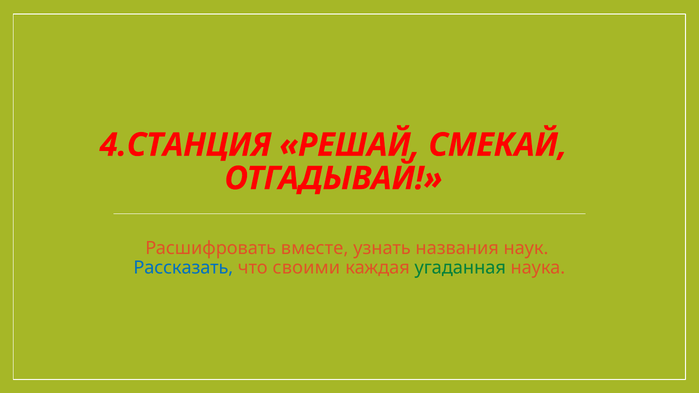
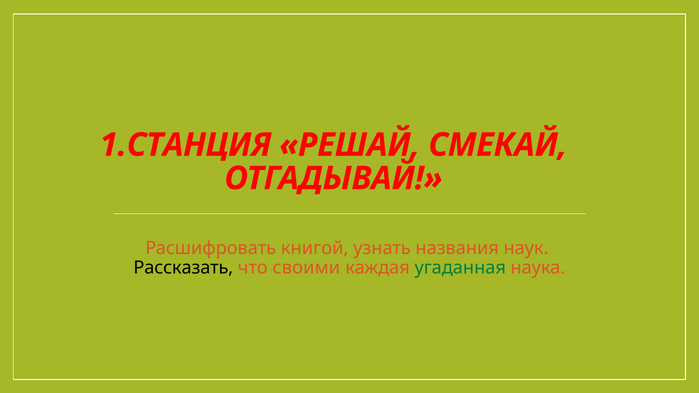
4.СТАНЦИЯ: 4.СТАНЦИЯ -> 1.СТАНЦИЯ (185, 145)
вместе: вместе -> книгой (315, 248)
Рассказать colour: blue -> black (183, 268)
